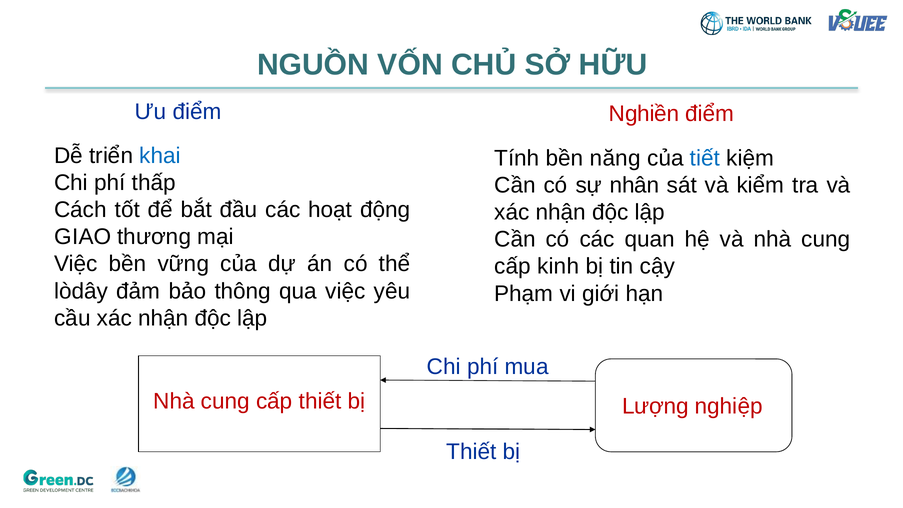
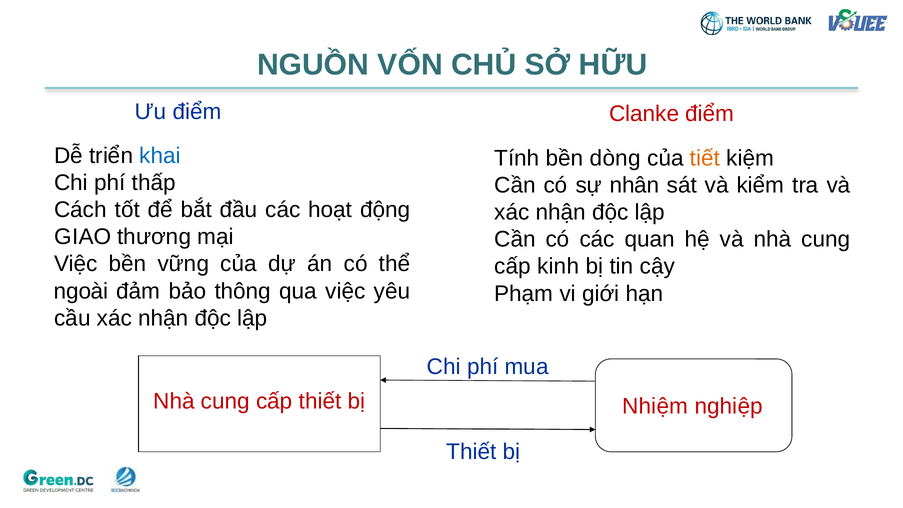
Nghiền: Nghiền -> Clanke (644, 114)
năng: năng -> dòng (615, 158)
tiết colour: blue -> orange (705, 158)
lòdây: lòdây -> ngoài (81, 291)
Lượng: Lượng -> Nhiệm (655, 406)
